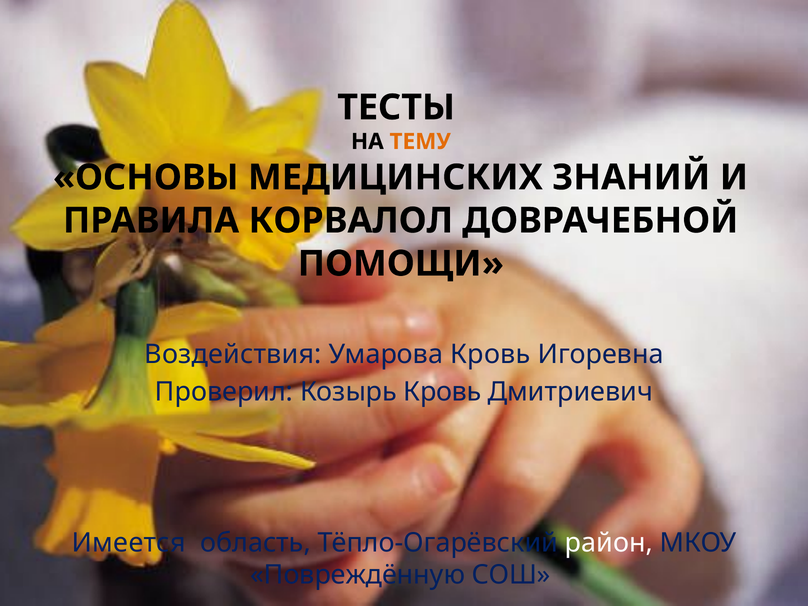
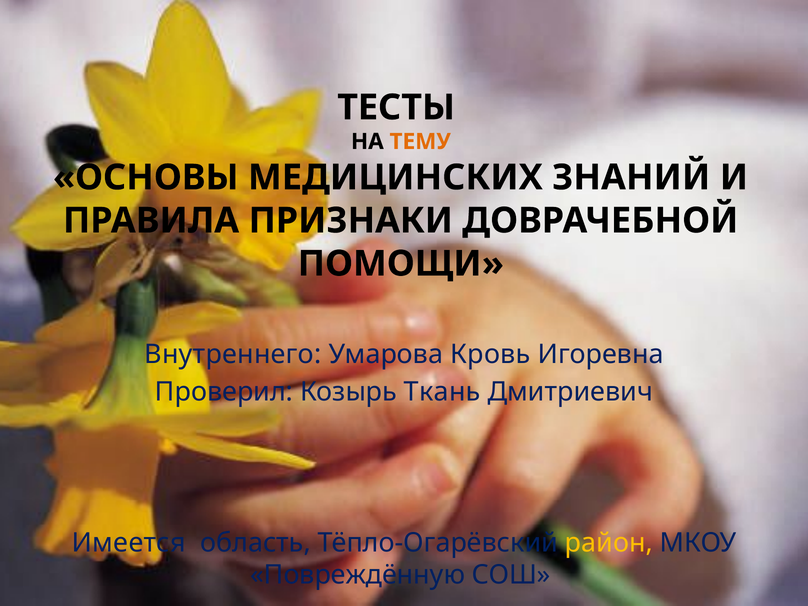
КОРВАЛОЛ: КОРВАЛОЛ -> ПРИЗНАКИ (351, 221)
Воздействия: Воздействия -> Внутреннего (233, 354)
Козырь Кровь: Кровь -> Ткань (442, 392)
район colour: white -> yellow (609, 543)
